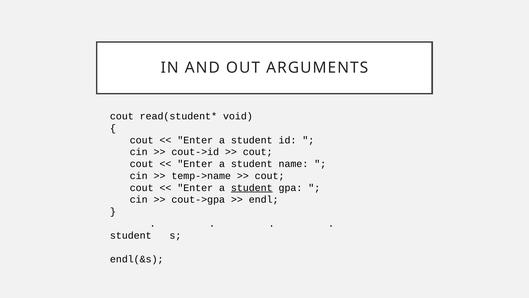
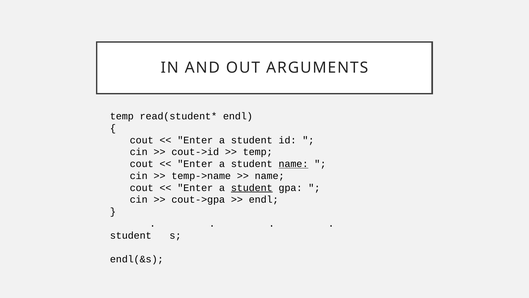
cout: cout -> temp (122, 116)
void: void -> endl (238, 116)
cout: cout -> temp (258, 152)
name underline: none -> present (293, 164)
cout: cout -> name (270, 176)
